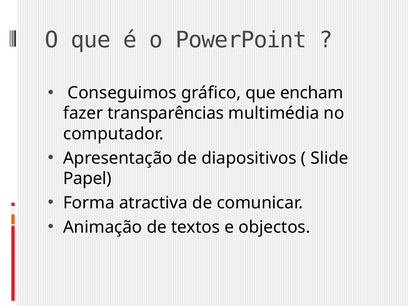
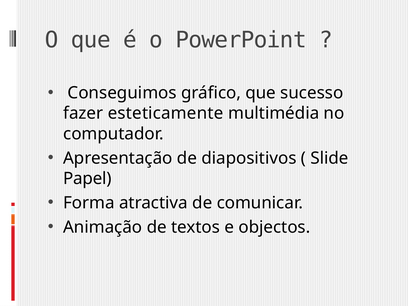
encham: encham -> sucesso (312, 93)
transparências: transparências -> esteticamente (166, 113)
